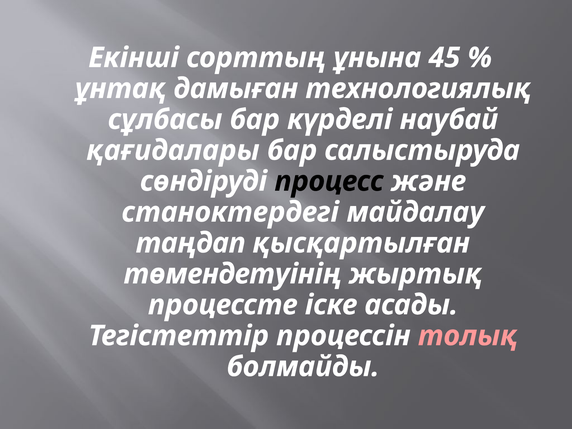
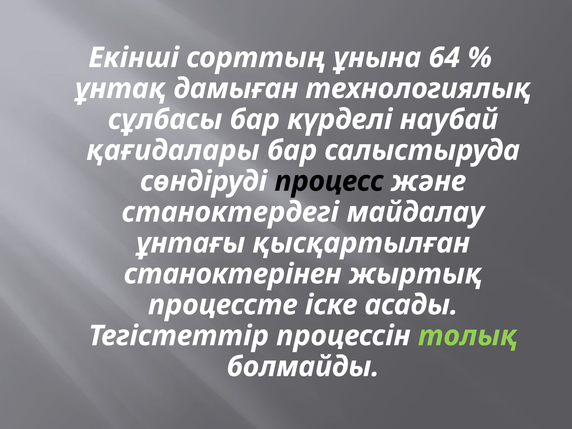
45: 45 -> 64 (444, 58)
таңдап: таңдап -> ұнтағы (191, 243)
төмендетуiнiң: төмендетуiнiң -> станоктерiнен (233, 274)
толық colour: pink -> light green (468, 336)
